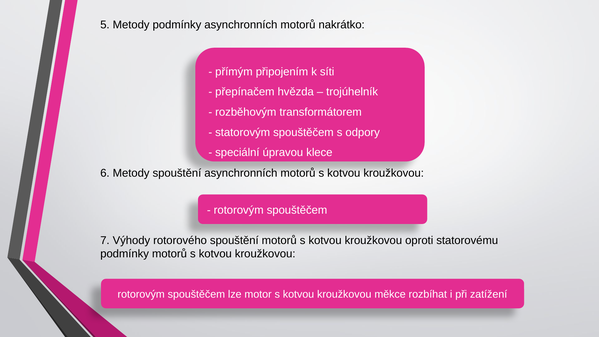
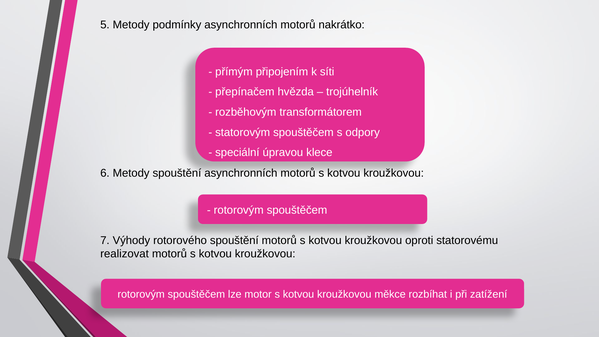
podmínky: podmínky -> realizovat (125, 254)
